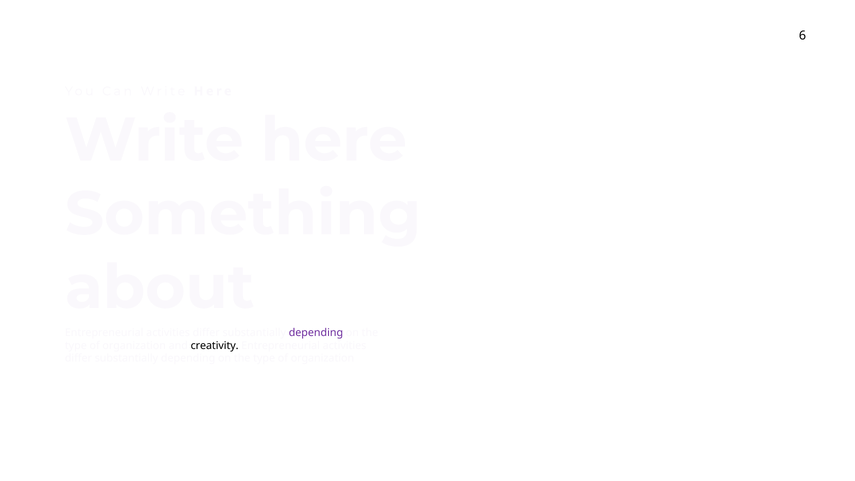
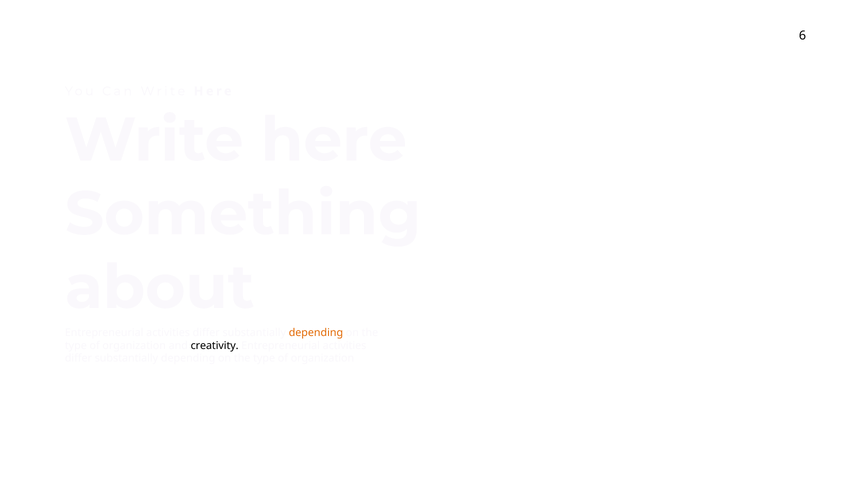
depending colour: purple -> orange (316, 333)
